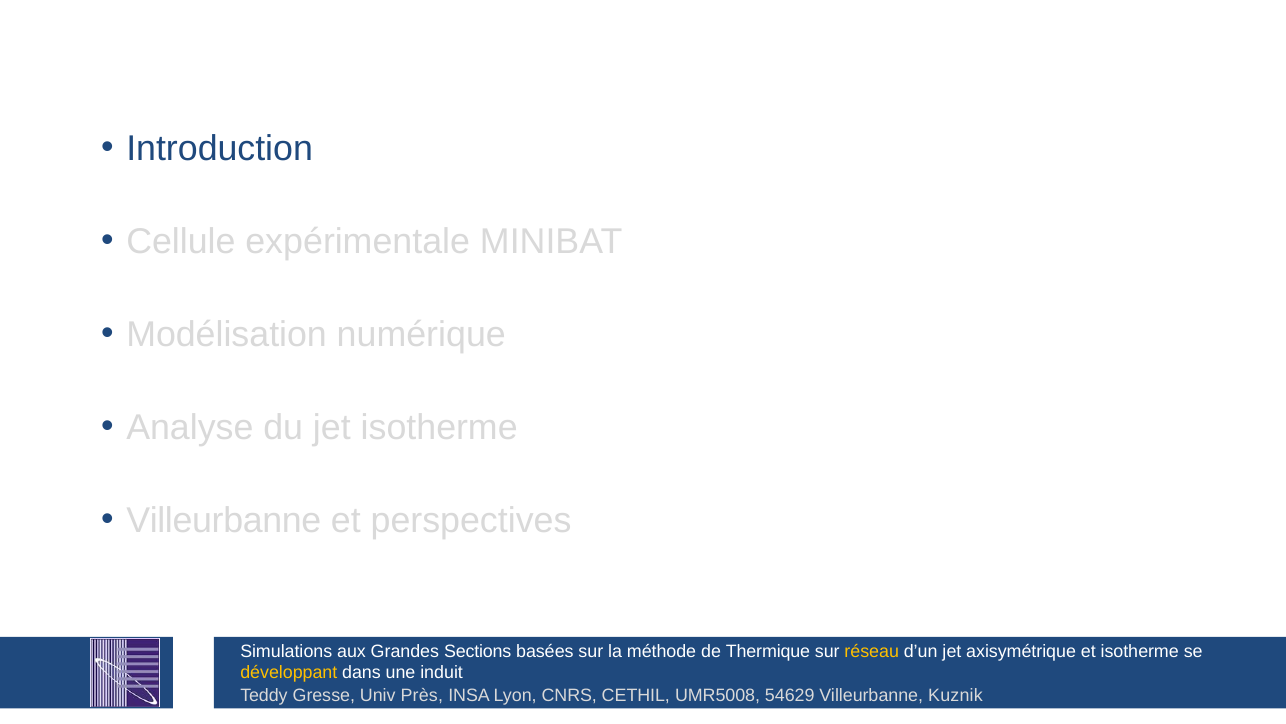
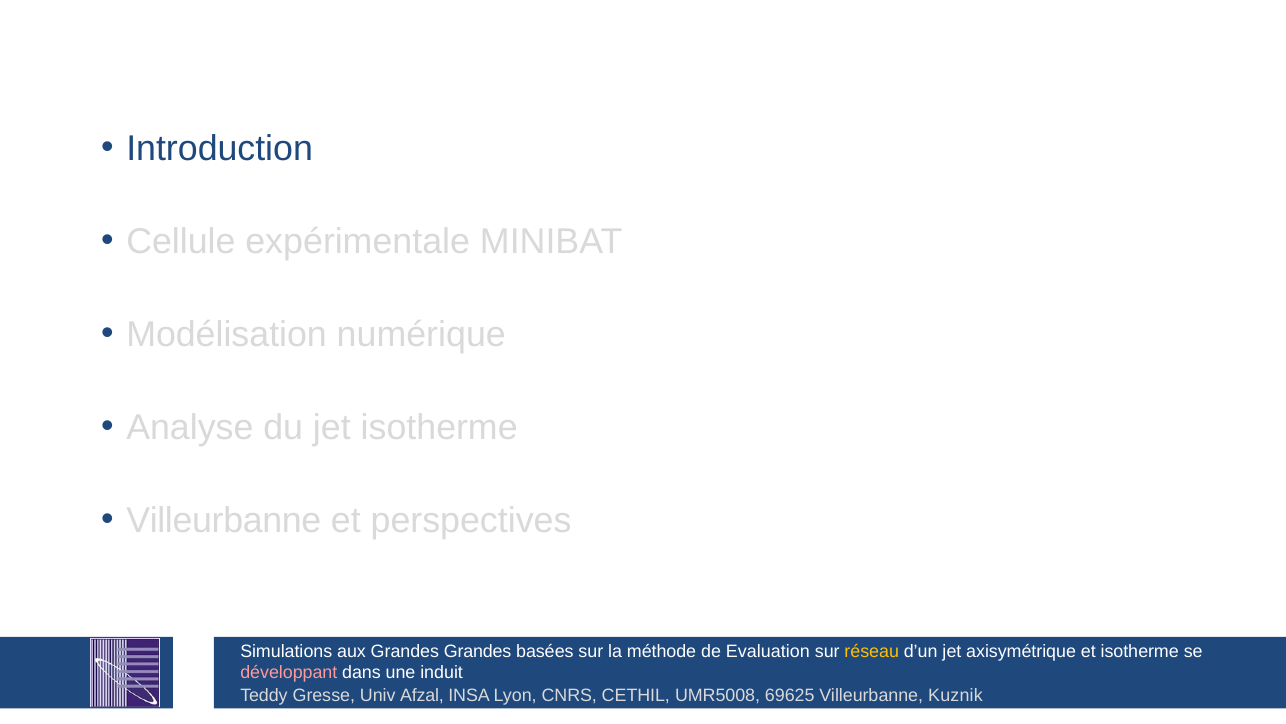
Grandes Sections: Sections -> Grandes (478, 651)
Thermique: Thermique -> Evaluation (768, 651)
développant colour: yellow -> pink (289, 672)
Près: Près -> Afzal (422, 695)
54629: 54629 -> 69625 (790, 695)
